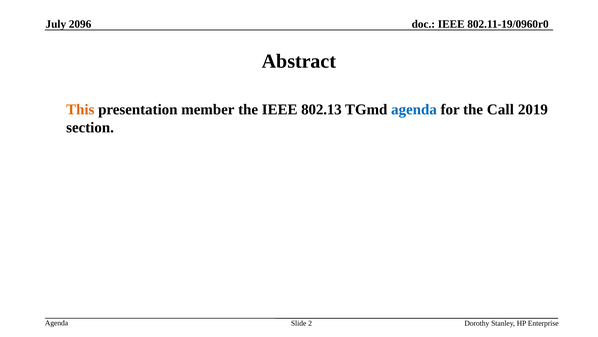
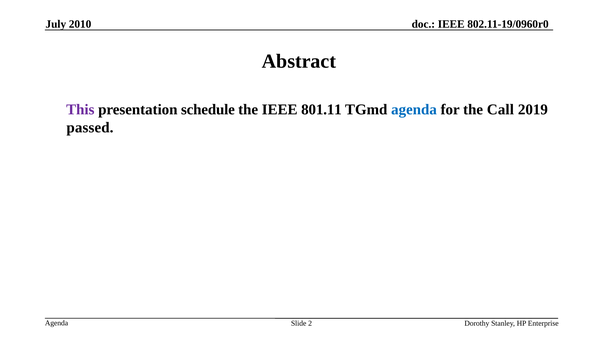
2096: 2096 -> 2010 (80, 24)
This colour: orange -> purple (80, 109)
member: member -> schedule (208, 109)
802.13: 802.13 -> 801.11 (321, 109)
section: section -> passed (90, 127)
